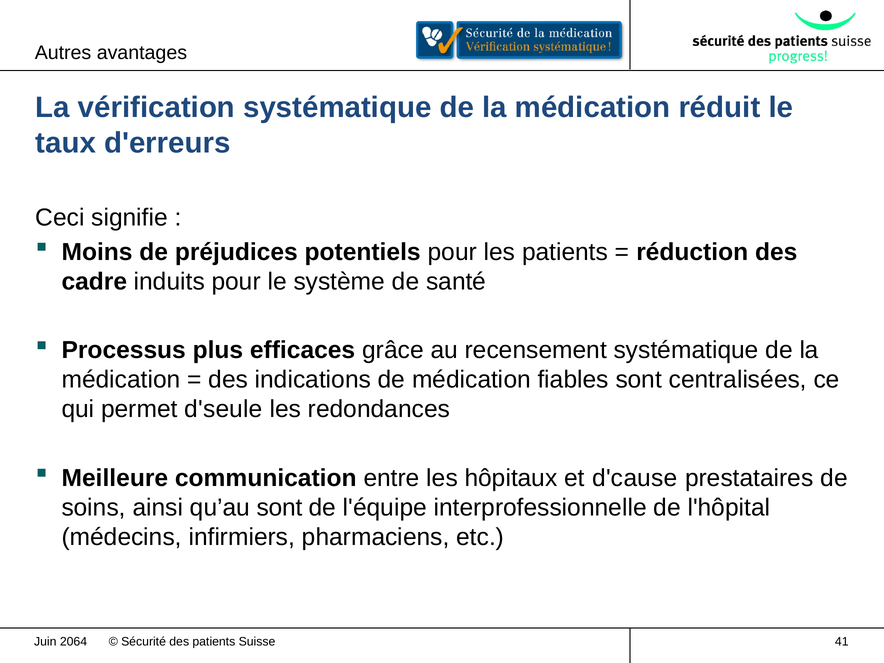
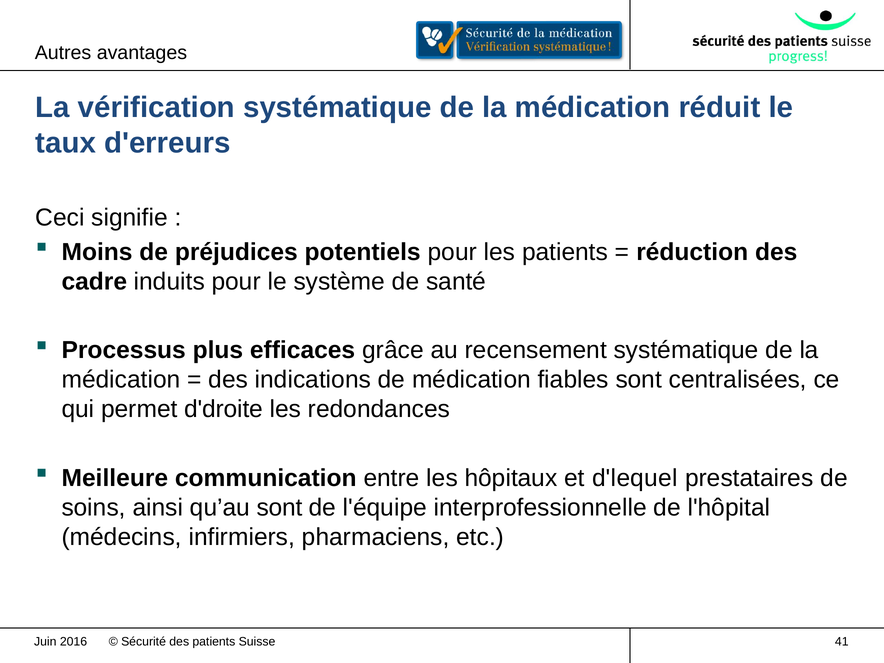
d'seule: d'seule -> d'droite (224, 409)
d'cause: d'cause -> d'lequel (635, 478)
2064: 2064 -> 2016 (73, 642)
